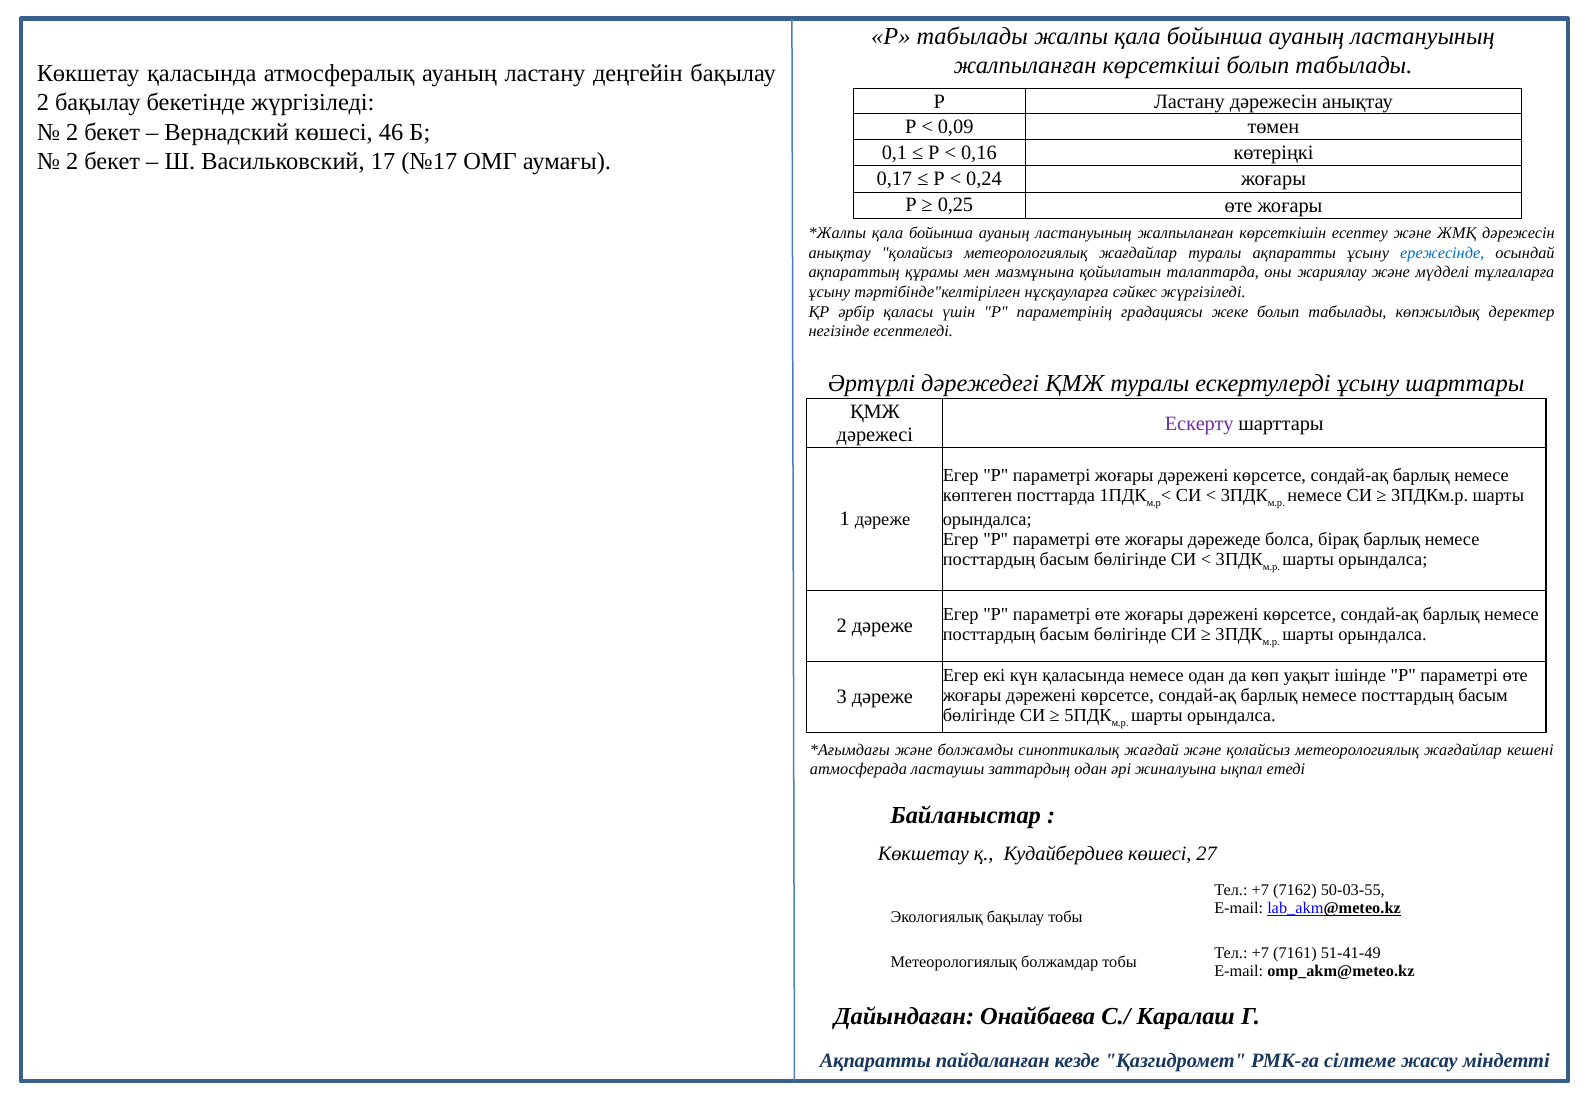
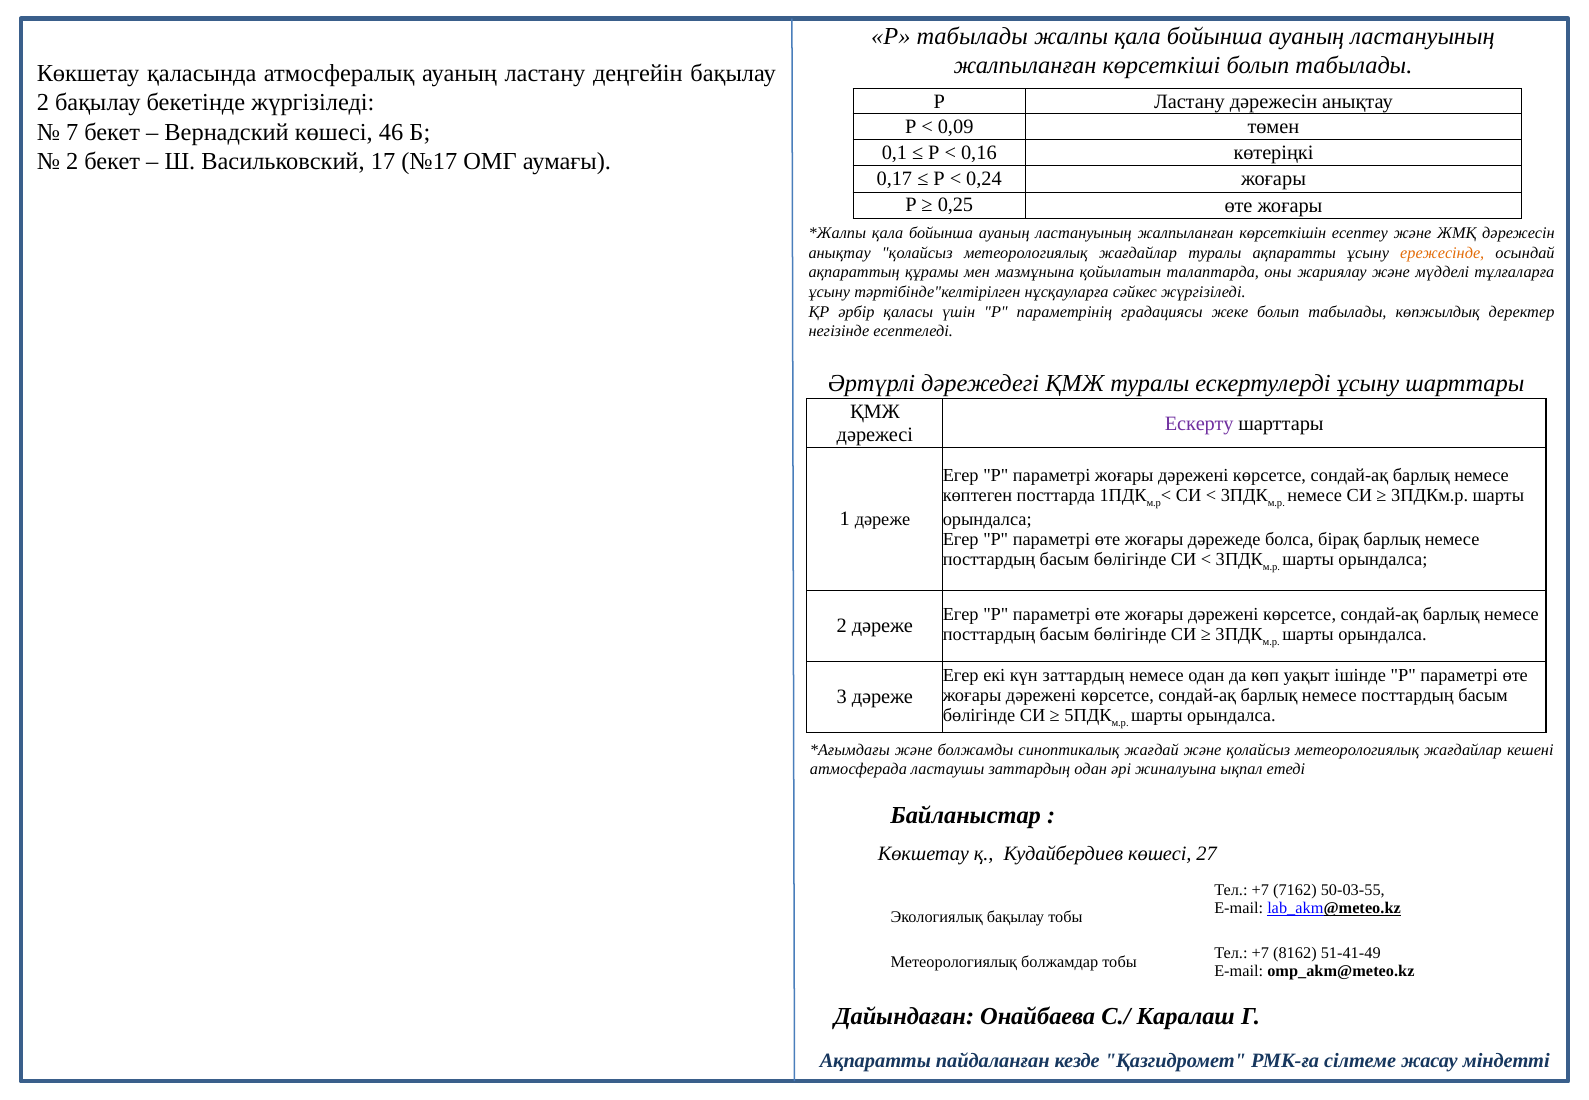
2: 2 -> 7 (72, 132)
ережесінде colour: blue -> orange (1442, 253)
күн қаласында: қаласында -> заттардың (1083, 675)
7161: 7161 -> 8162 (1295, 954)
